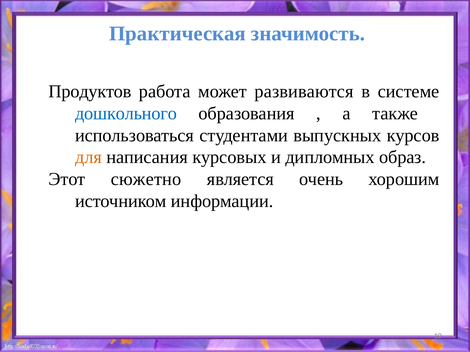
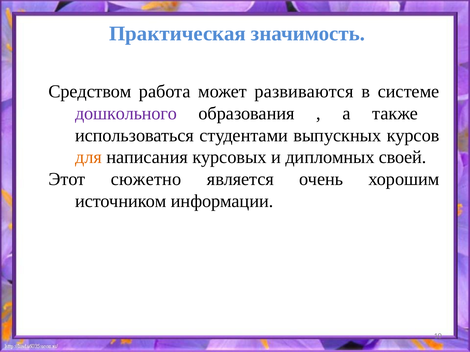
Продуктов: Продуктов -> Средством (90, 92)
дошкольного colour: blue -> purple (126, 114)
образ: образ -> своей (403, 157)
